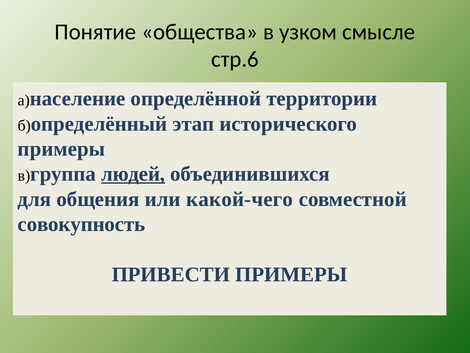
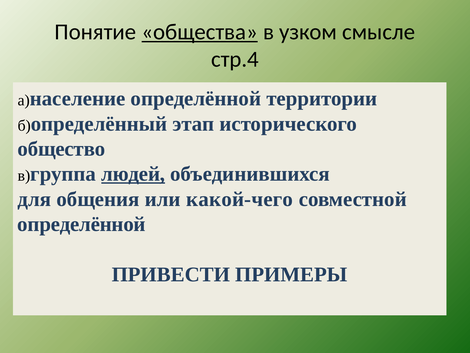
общества underline: none -> present (200, 32)
стр.6: стр.6 -> стр.4 (235, 59)
примеры: примеры -> общество (61, 149)
совокупность: совокупность -> определённой (81, 224)
